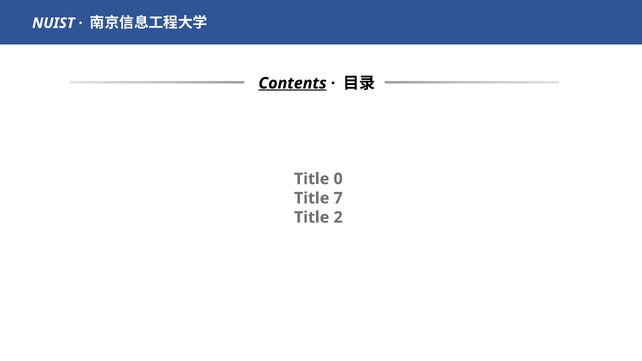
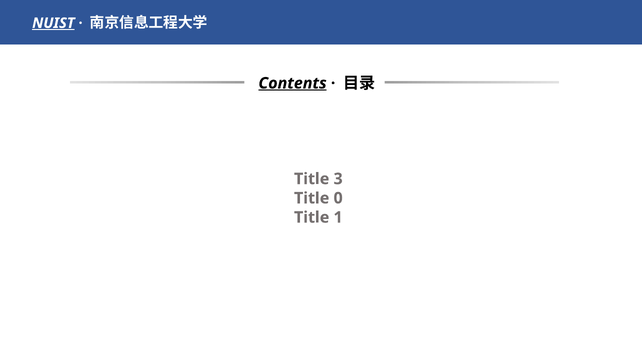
NUIST underline: none -> present (53, 23)
0: 0 -> 3 (338, 179)
7: 7 -> 0 (338, 198)
2: 2 -> 1 (338, 217)
